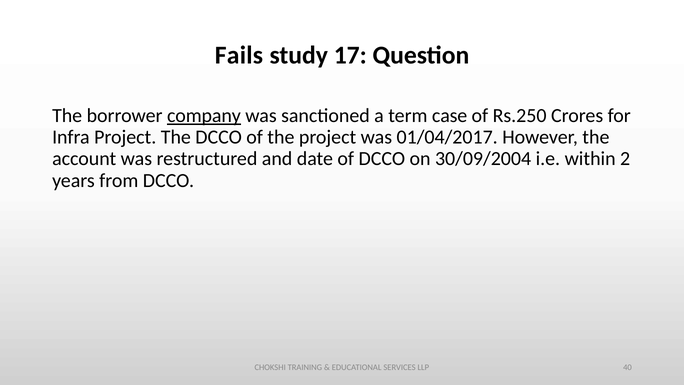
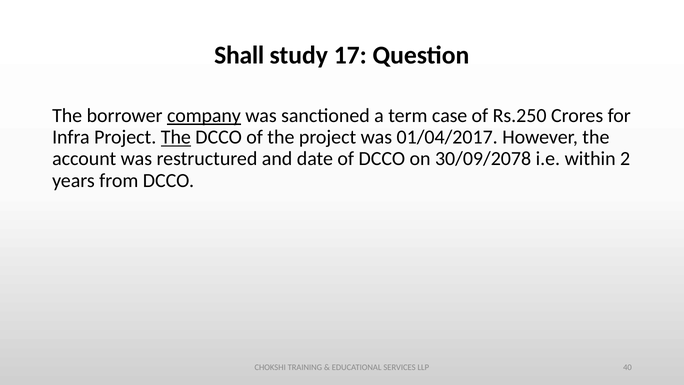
Fails: Fails -> Shall (239, 55)
The underline: none -> present (176, 137)
30/09/2004: 30/09/2004 -> 30/09/2078 (483, 159)
